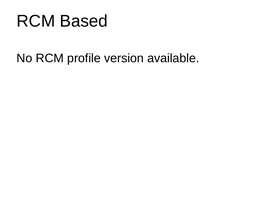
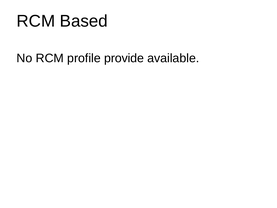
version: version -> provide (124, 58)
